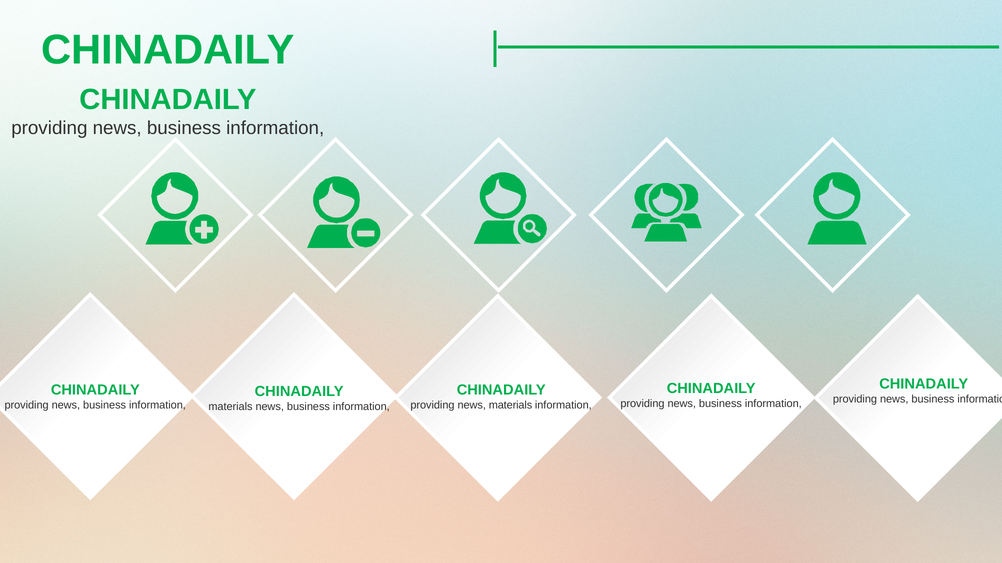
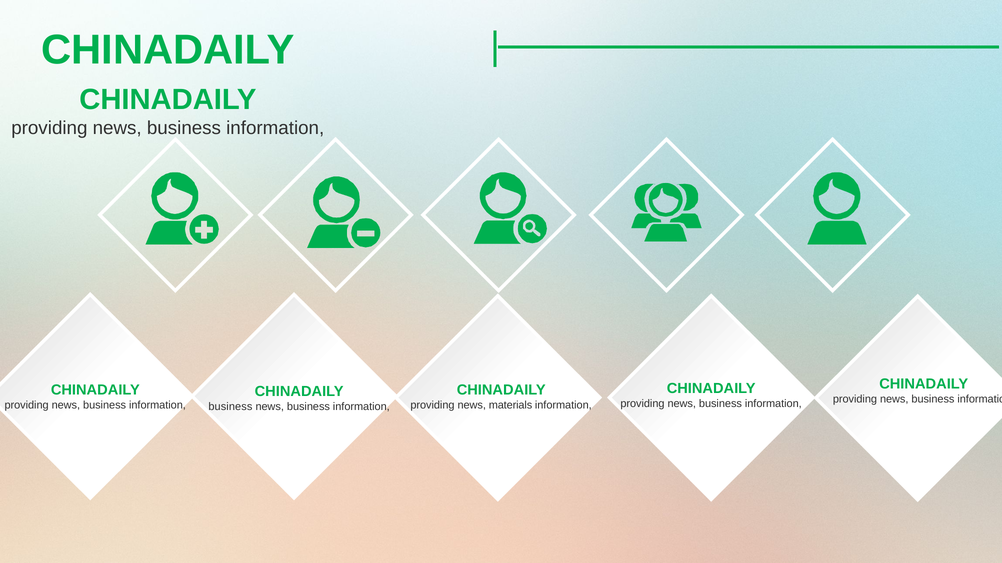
materials: materials -> business (230, 407)
